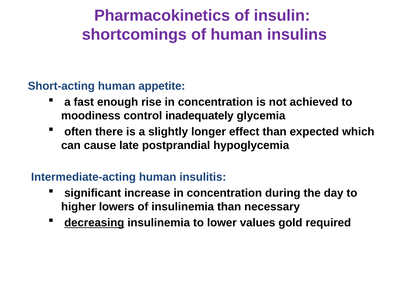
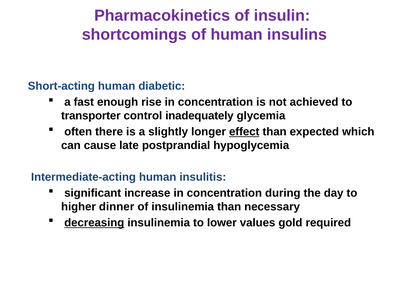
appetite: appetite -> diabetic (162, 86)
moodiness: moodiness -> transporter (91, 116)
effect underline: none -> present (244, 132)
lowers: lowers -> dinner (117, 207)
